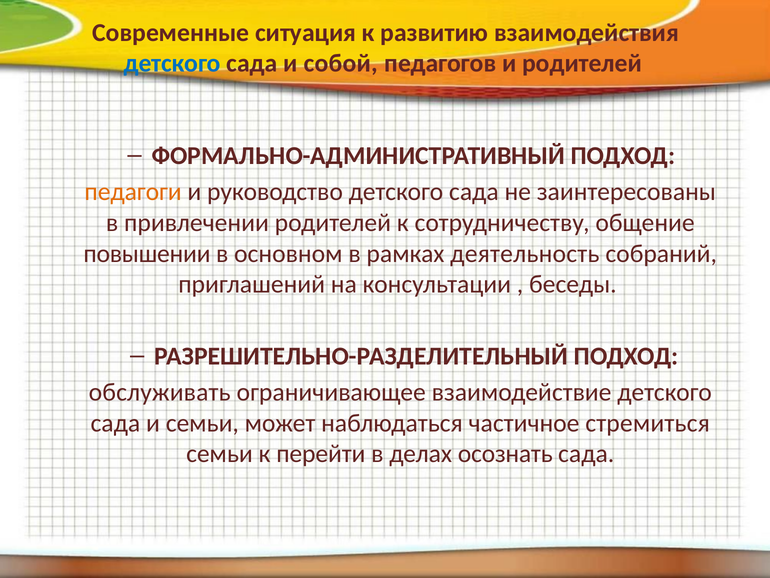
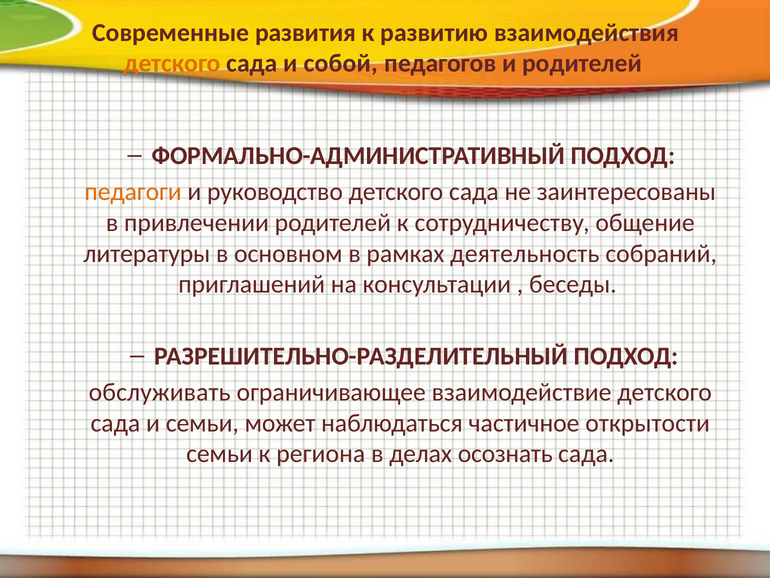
ситуация: ситуация -> развития (306, 33)
детского colour: blue -> orange (172, 63)
повышении: повышении -> литературы (147, 253)
стремиться: стремиться -> открытости (648, 423)
перейти: перейти -> региона (321, 453)
